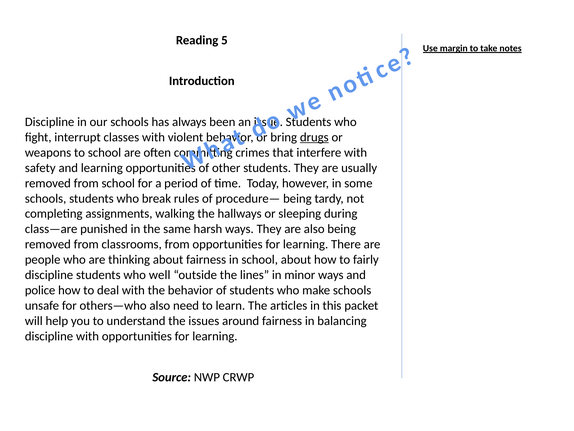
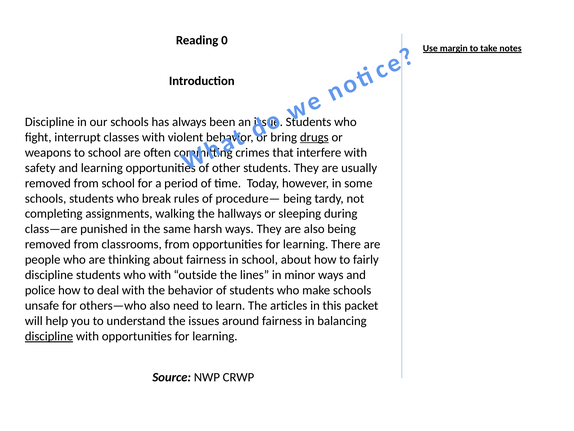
5: 5 -> 0 (224, 40)
who well: well -> with (160, 275)
discipline underline: none -> present (49, 336)
